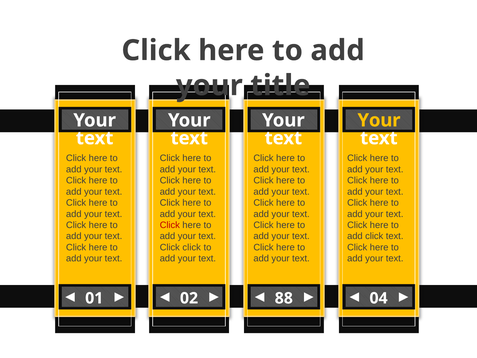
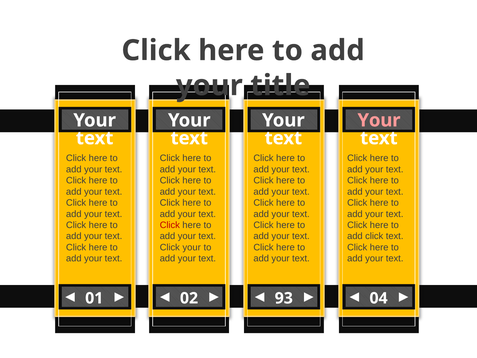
Your colour: yellow -> pink (379, 120)
Click click: click -> your (192, 247)
88: 88 -> 93 (284, 298)
